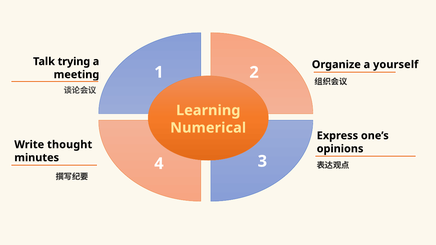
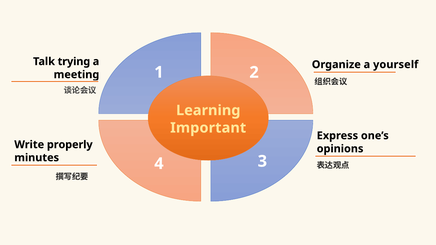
Numerical: Numerical -> Important (208, 128)
thought: thought -> properly (70, 145)
